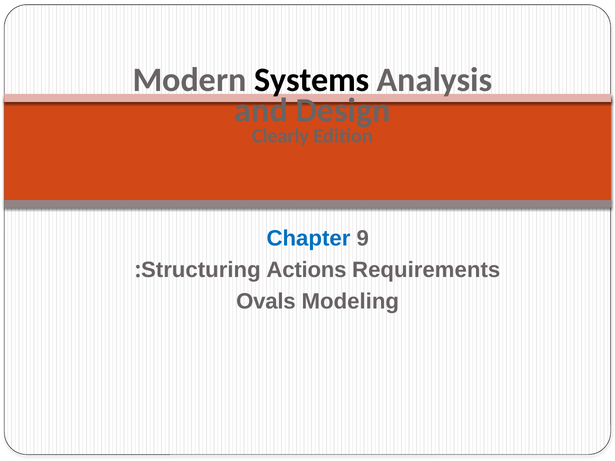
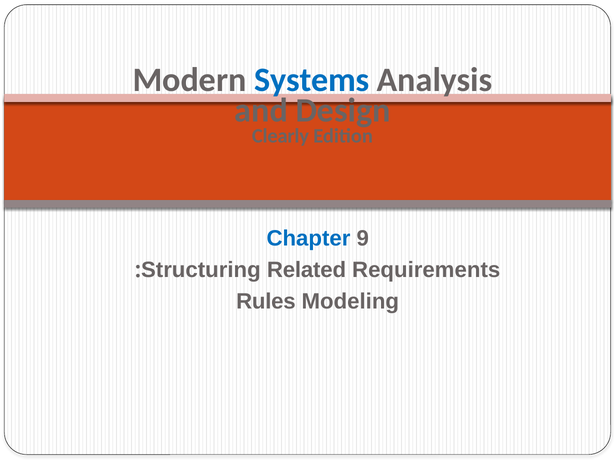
Systems colour: black -> blue (312, 80)
Actions: Actions -> Related (306, 270)
Ovals: Ovals -> Rules (266, 302)
